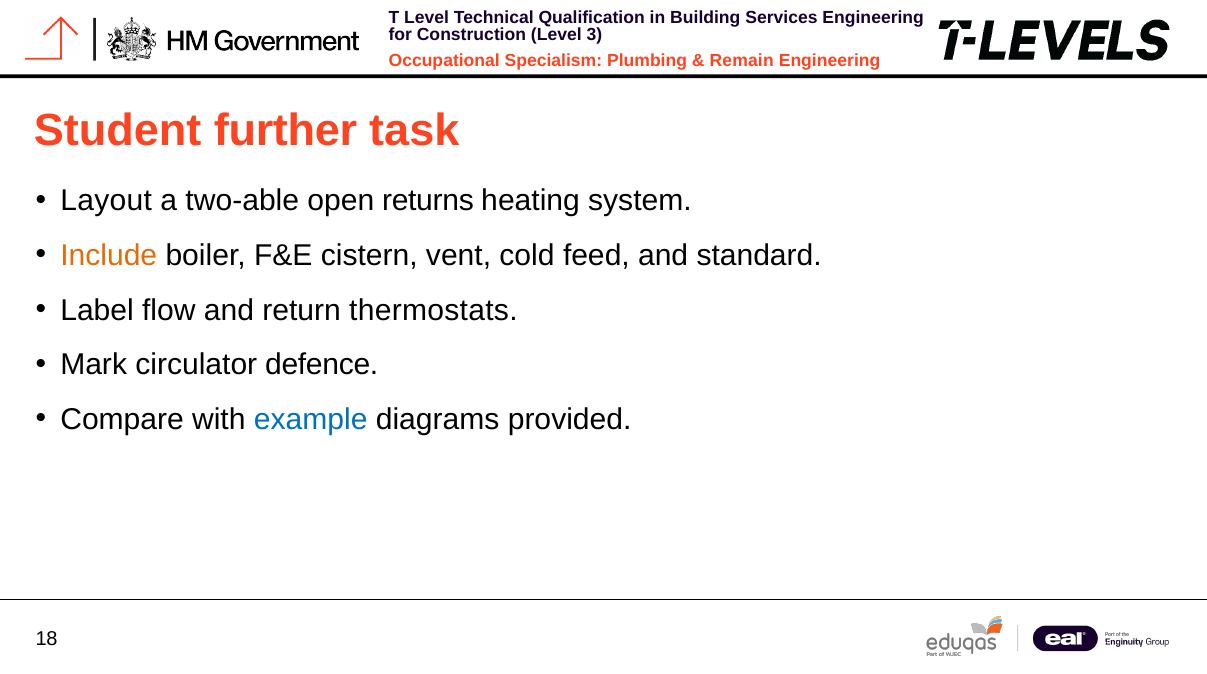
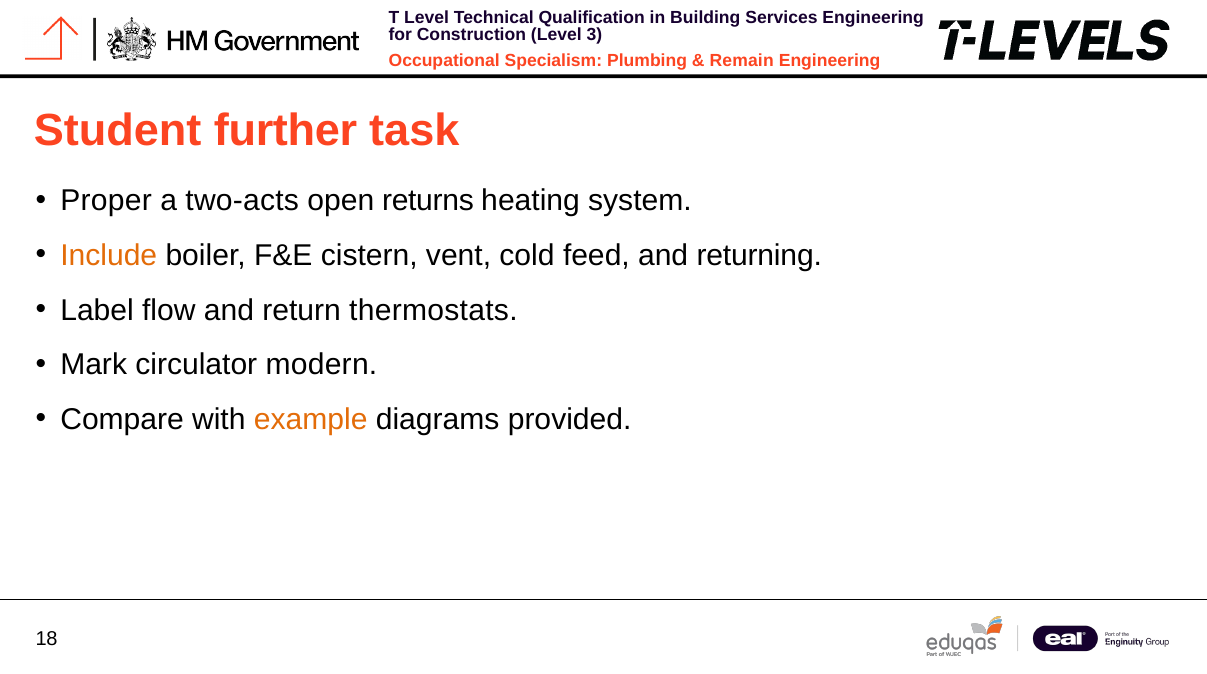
Layout: Layout -> Proper (106, 201)
two-able: two-able -> two-acts (242, 201)
standard: standard -> returning (759, 256)
defence: defence -> modern (321, 365)
example colour: blue -> orange (311, 420)
